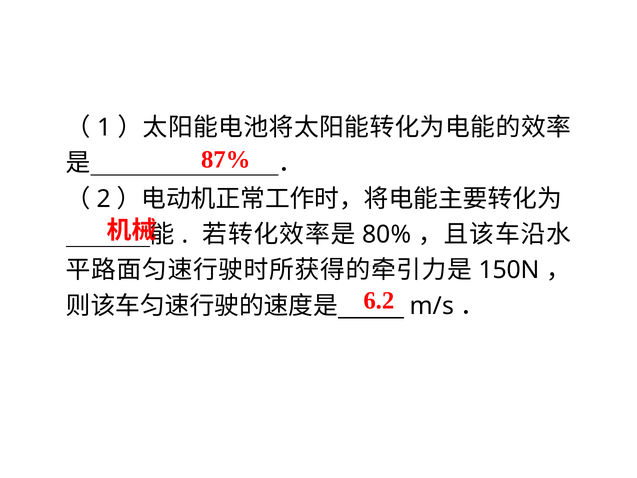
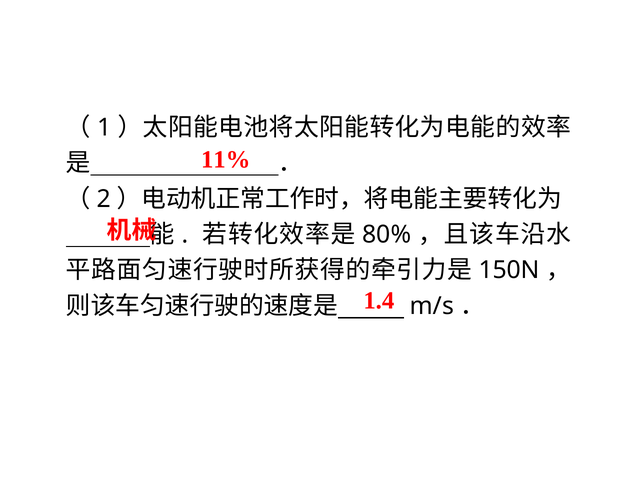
87%: 87% -> 11% (226, 160)
6.2: 6.2 -> 1.4 (379, 300)
